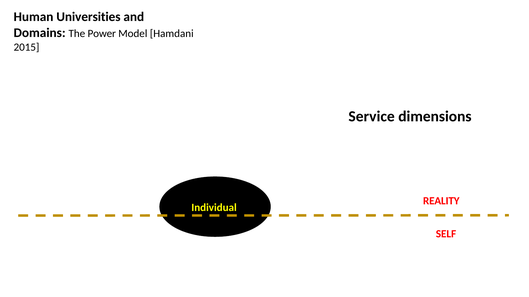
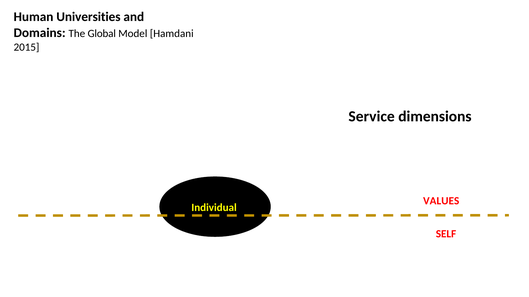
Power: Power -> Global (102, 34)
REALITY: REALITY -> VALUES (441, 201)
